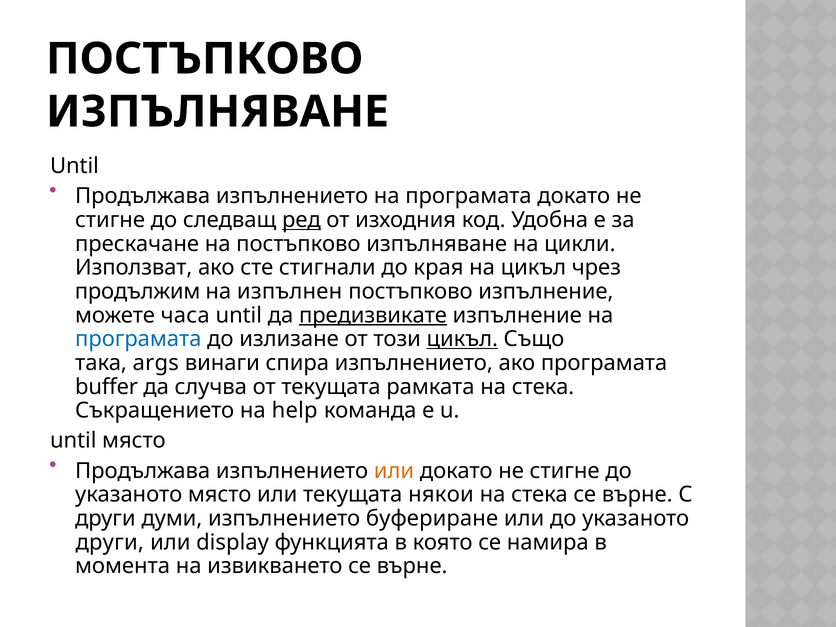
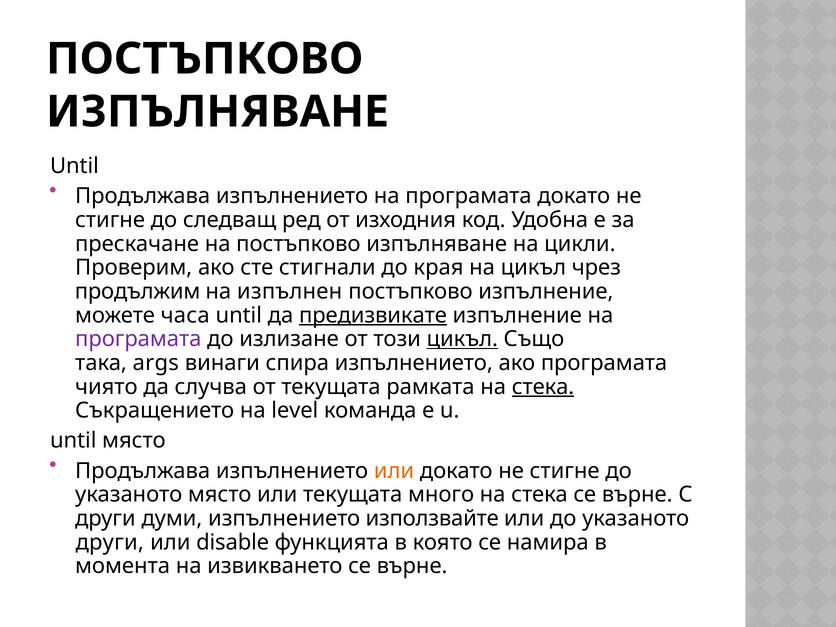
ред underline: present -> none (301, 220)
Използват: Използват -> Проверим (134, 268)
програмата colour: blue -> purple (138, 339)
buffer: buffer -> чиято (106, 387)
стека underline: none -> present (543, 387)
help: help -> level (295, 411)
някои: някои -> много (441, 495)
буфериране: буфериране -> използвайте (432, 518)
display: display -> disable (233, 542)
